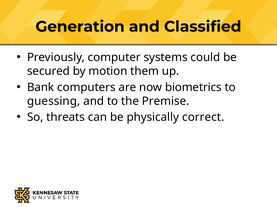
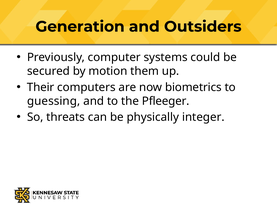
Classified: Classified -> Outsiders (203, 27)
Bank: Bank -> Their (41, 88)
Premise: Premise -> Pfleeger (166, 101)
correct: correct -> integer (203, 118)
